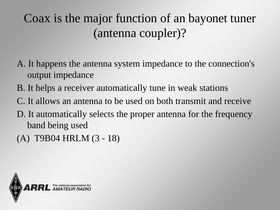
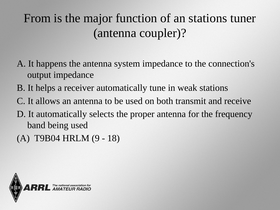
Coax: Coax -> From (37, 18)
an bayonet: bayonet -> stations (208, 18)
3: 3 -> 9 (96, 138)
